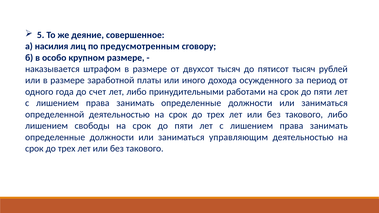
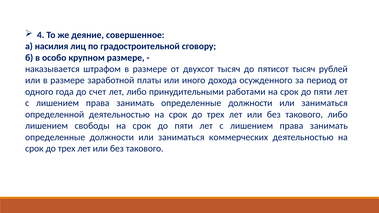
5: 5 -> 4 (41, 35)
предусмотренным: предусмотренным -> градостроительной (140, 46)
управляющим: управляющим -> коммерческих (239, 137)
